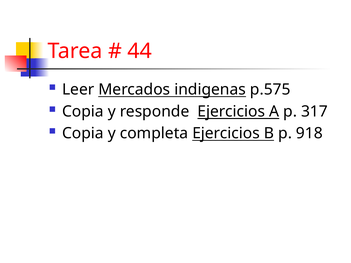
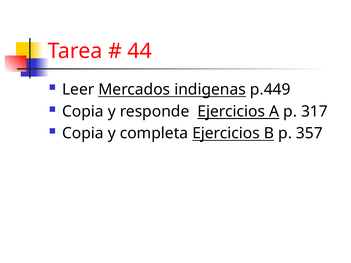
p.575: p.575 -> p.449 (270, 90)
918: 918 -> 357 (309, 133)
